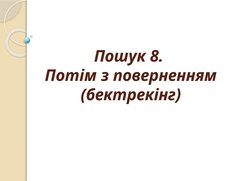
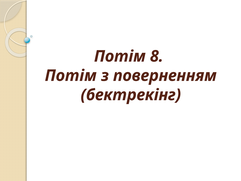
Пошук: Пошук -> Потім (120, 56)
